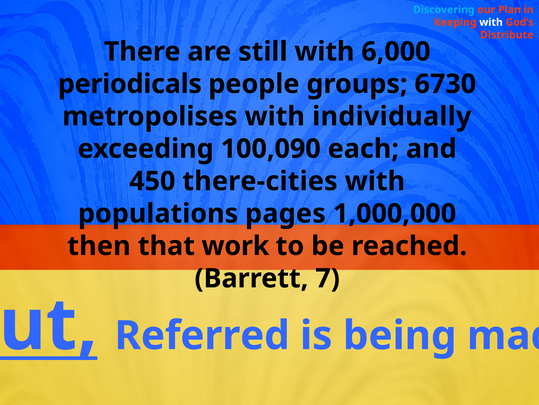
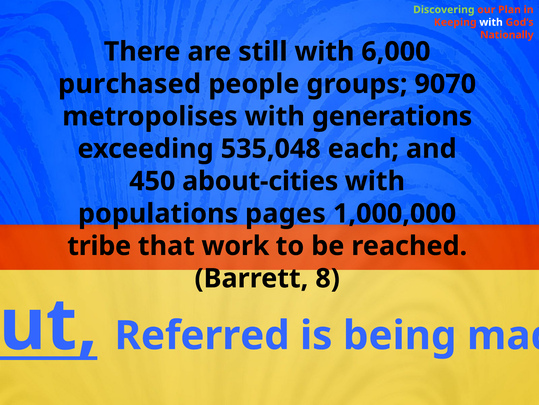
Discovering colour: light blue -> light green (444, 10)
Distribute: Distribute -> Nationally (507, 35)
periodicals: periodicals -> purchased (130, 84)
6730: 6730 -> 9070 (445, 84)
individually: individually -> generations (392, 116)
100,090: 100,090 -> 535,048 (271, 149)
there-cities: there-cities -> about-cities (260, 181)
then: then -> tribe (99, 246)
7: 7 -> 8 (328, 278)
